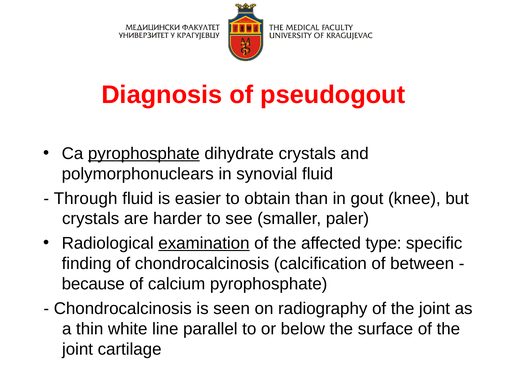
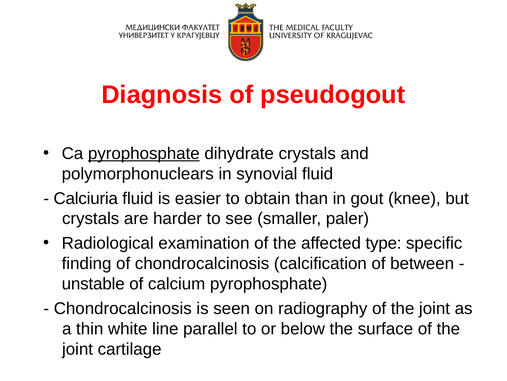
Through: Through -> Calciuria (86, 198)
examination underline: present -> none (204, 243)
because: because -> unstable (93, 283)
